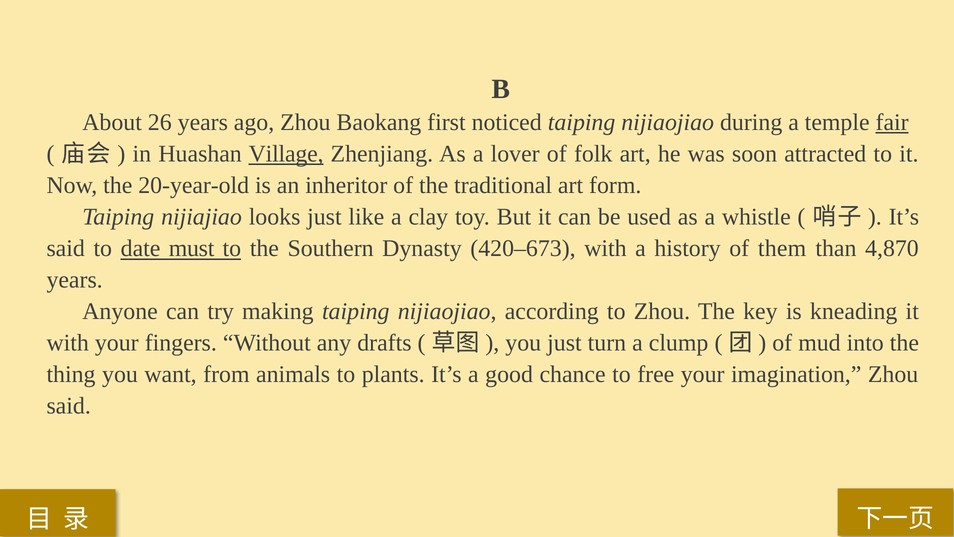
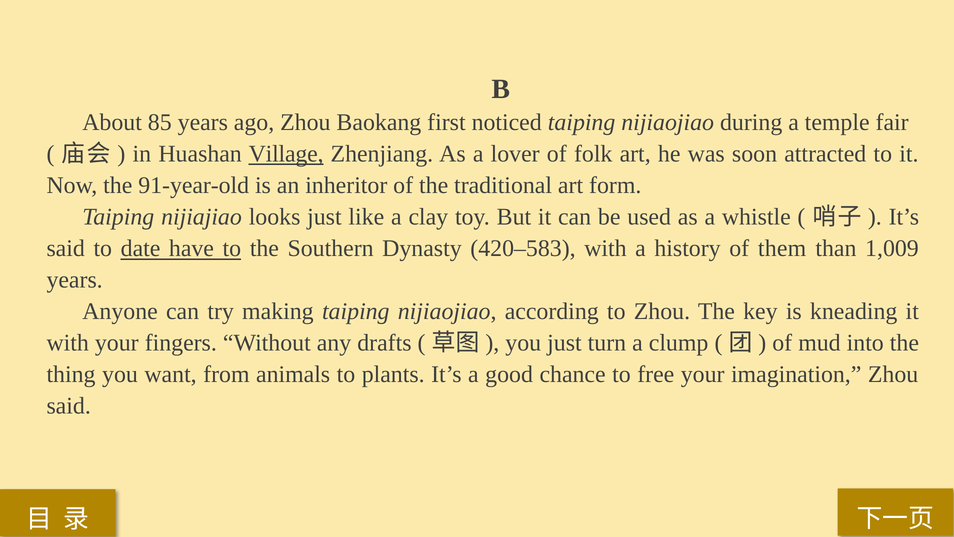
26: 26 -> 85 (160, 123)
fair underline: present -> none (892, 123)
20-year-old: 20-year-old -> 91-year-old (194, 185)
must: must -> have (191, 248)
420–673: 420–673 -> 420–583 (523, 248)
4,870: 4,870 -> 1,009 (892, 248)
